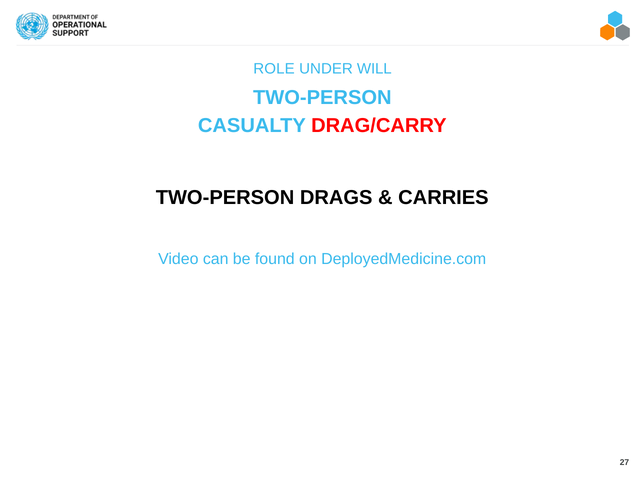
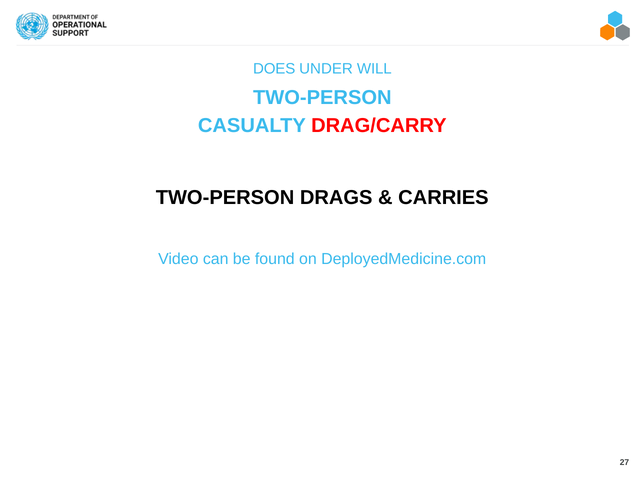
ROLE: ROLE -> DOES (274, 69)
